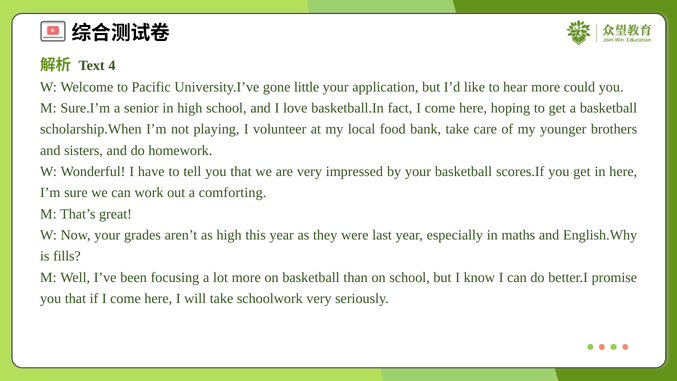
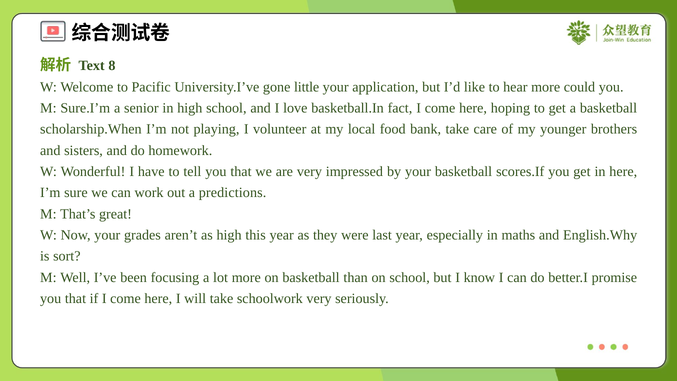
4: 4 -> 8 (112, 65)
comforting: comforting -> predictions (233, 193)
fills: fills -> sort (67, 256)
